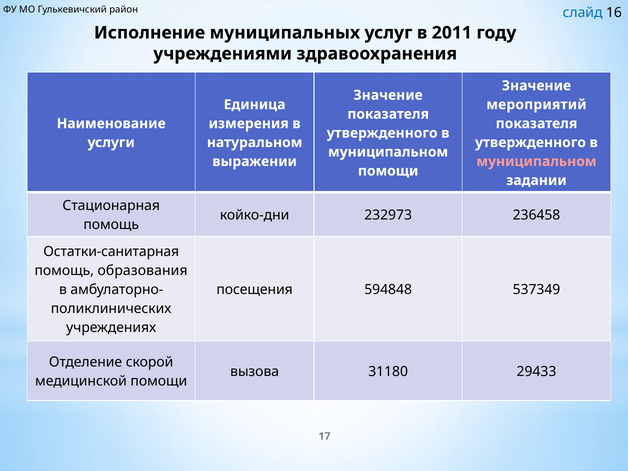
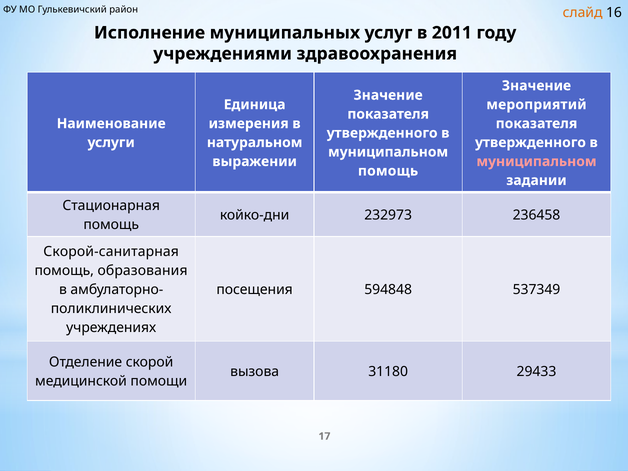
слайд colour: blue -> orange (583, 12)
помощи: помощи -> помощь (388, 171)
Остатки-санитарная: Остатки-санитарная -> Скорой-санитарная (111, 252)
